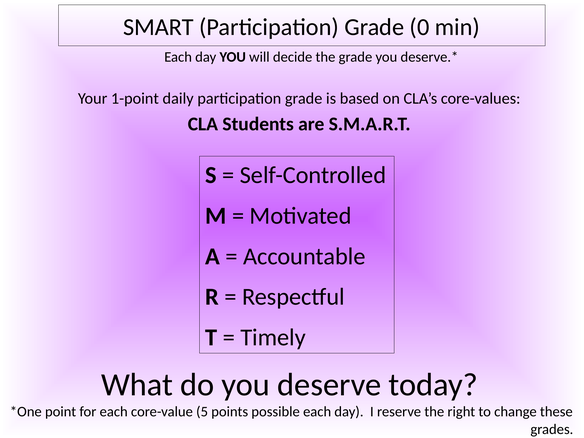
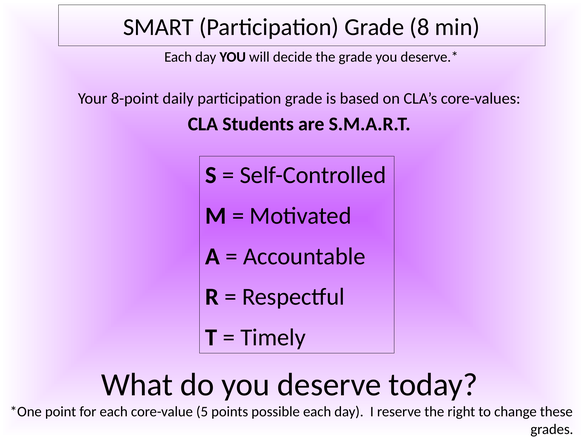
0: 0 -> 8 (419, 27)
1-point: 1-point -> 8-point (135, 98)
